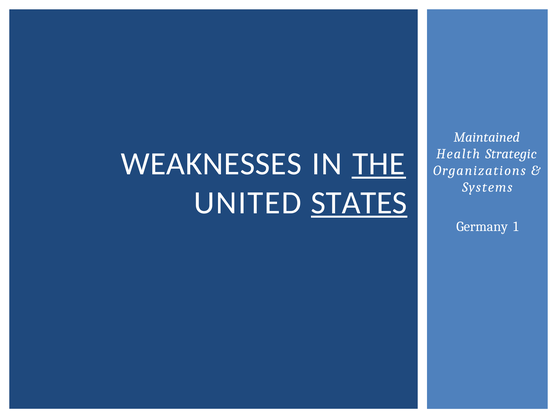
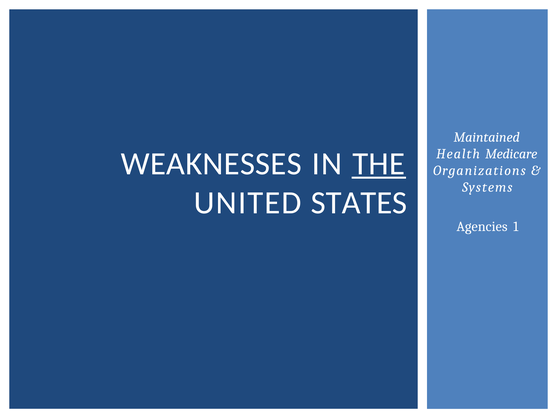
Strategic: Strategic -> Medicare (511, 154)
STATES underline: present -> none (359, 203)
Germany: Germany -> Agencies (482, 227)
